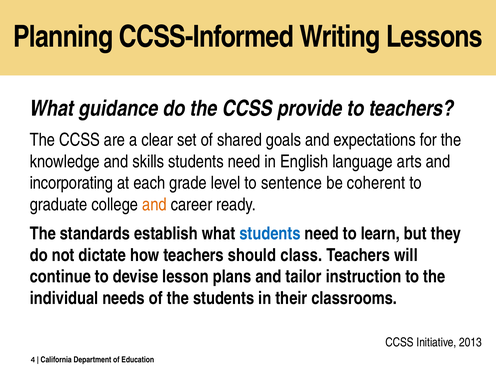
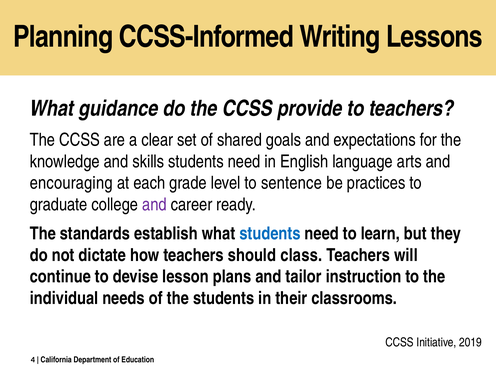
incorporating: incorporating -> encouraging (71, 183)
coherent: coherent -> practices (376, 183)
and colour: orange -> purple (154, 204)
2013: 2013 -> 2019 (471, 342)
